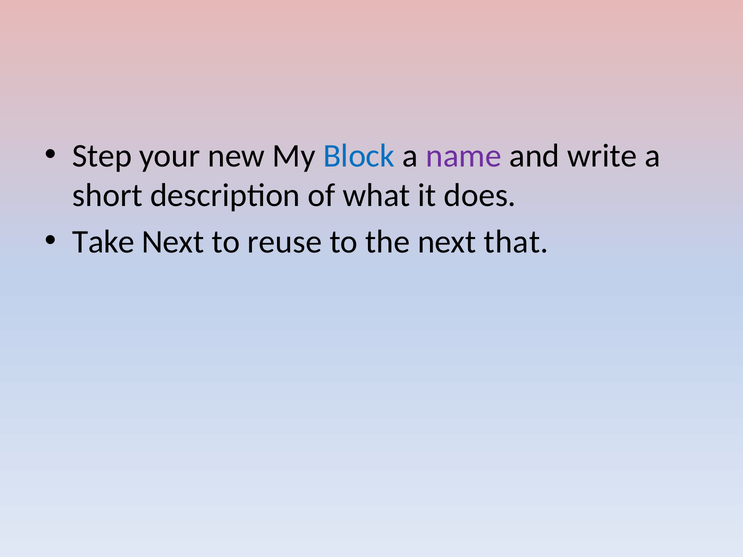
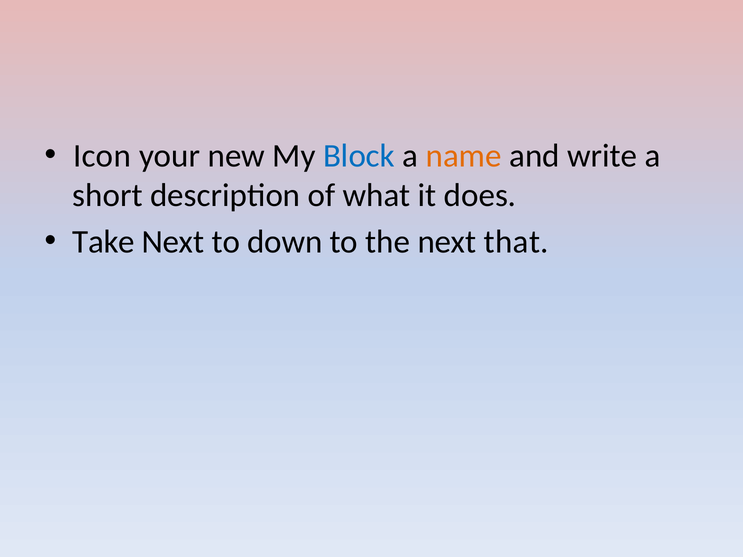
Step: Step -> Icon (102, 156)
name colour: purple -> orange (464, 156)
reuse: reuse -> down (285, 242)
